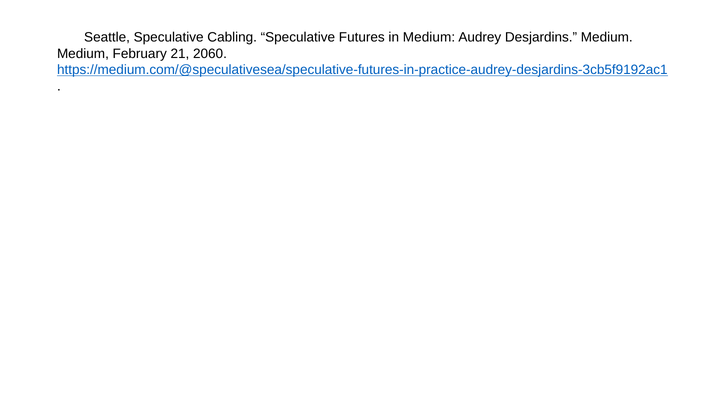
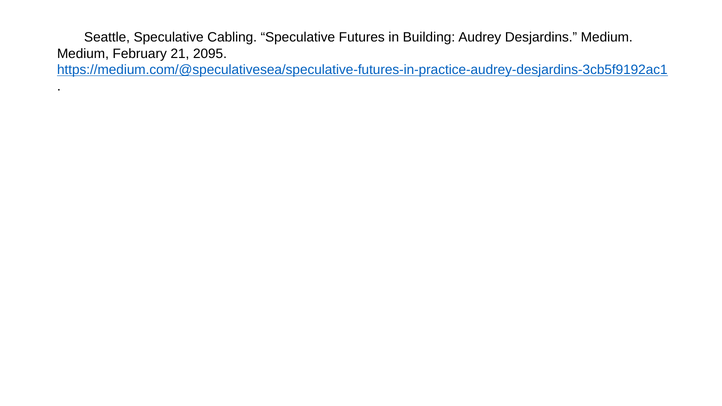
in Medium: Medium -> Building (429, 37)
2060: 2060 -> 2095 (210, 54)
